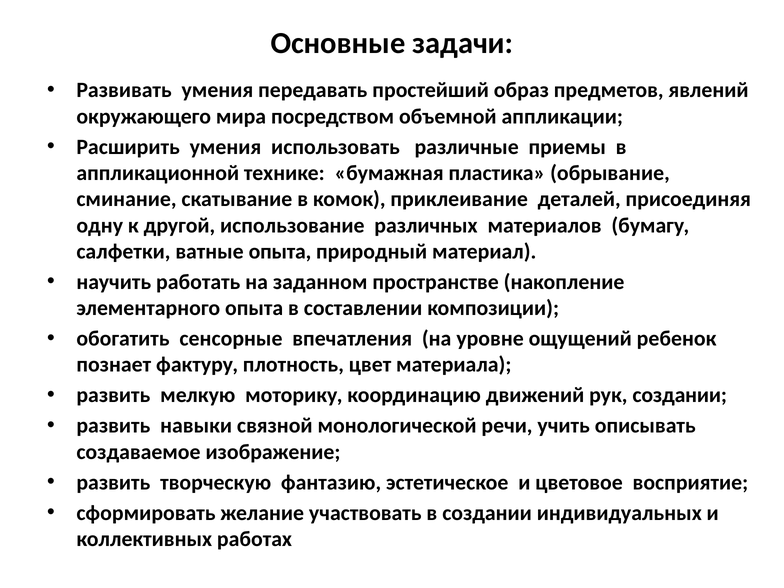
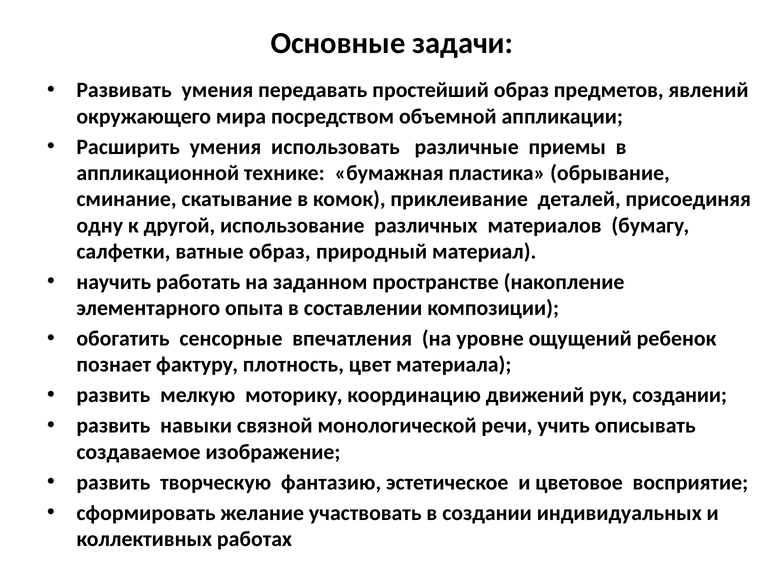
ватные опыта: опыта -> образ (280, 251)
